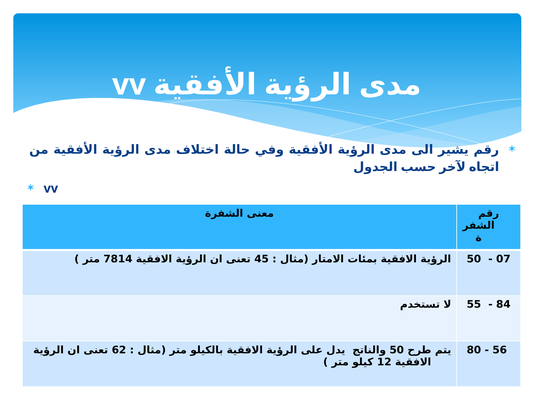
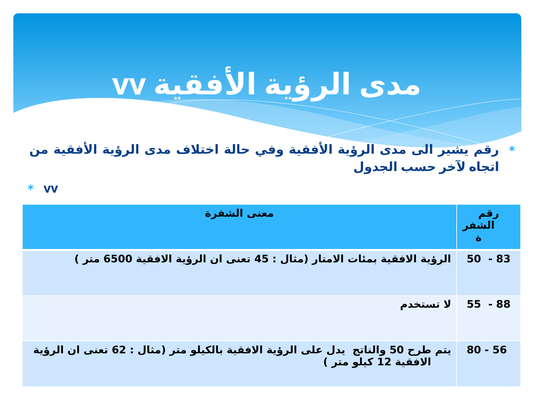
7814: 7814 -> 6500 (118, 259)
07: 07 -> 83 (503, 259)
84: 84 -> 88 (503, 305)
